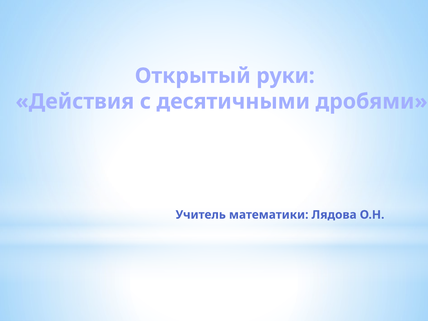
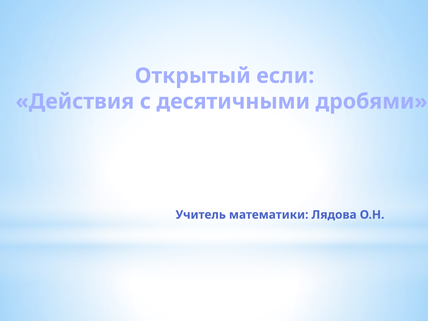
руки: руки -> если (285, 76)
